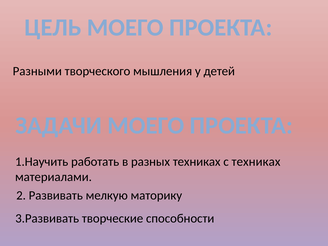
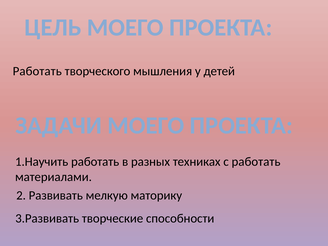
Разными: Разными -> Работать (37, 71)
с техниках: техниках -> работать (256, 162)
